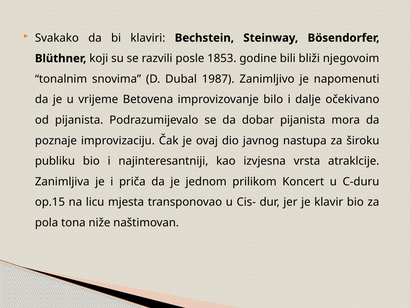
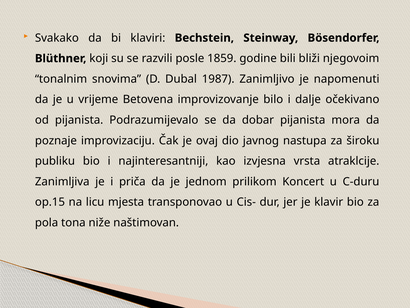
1853: 1853 -> 1859 (222, 58)
